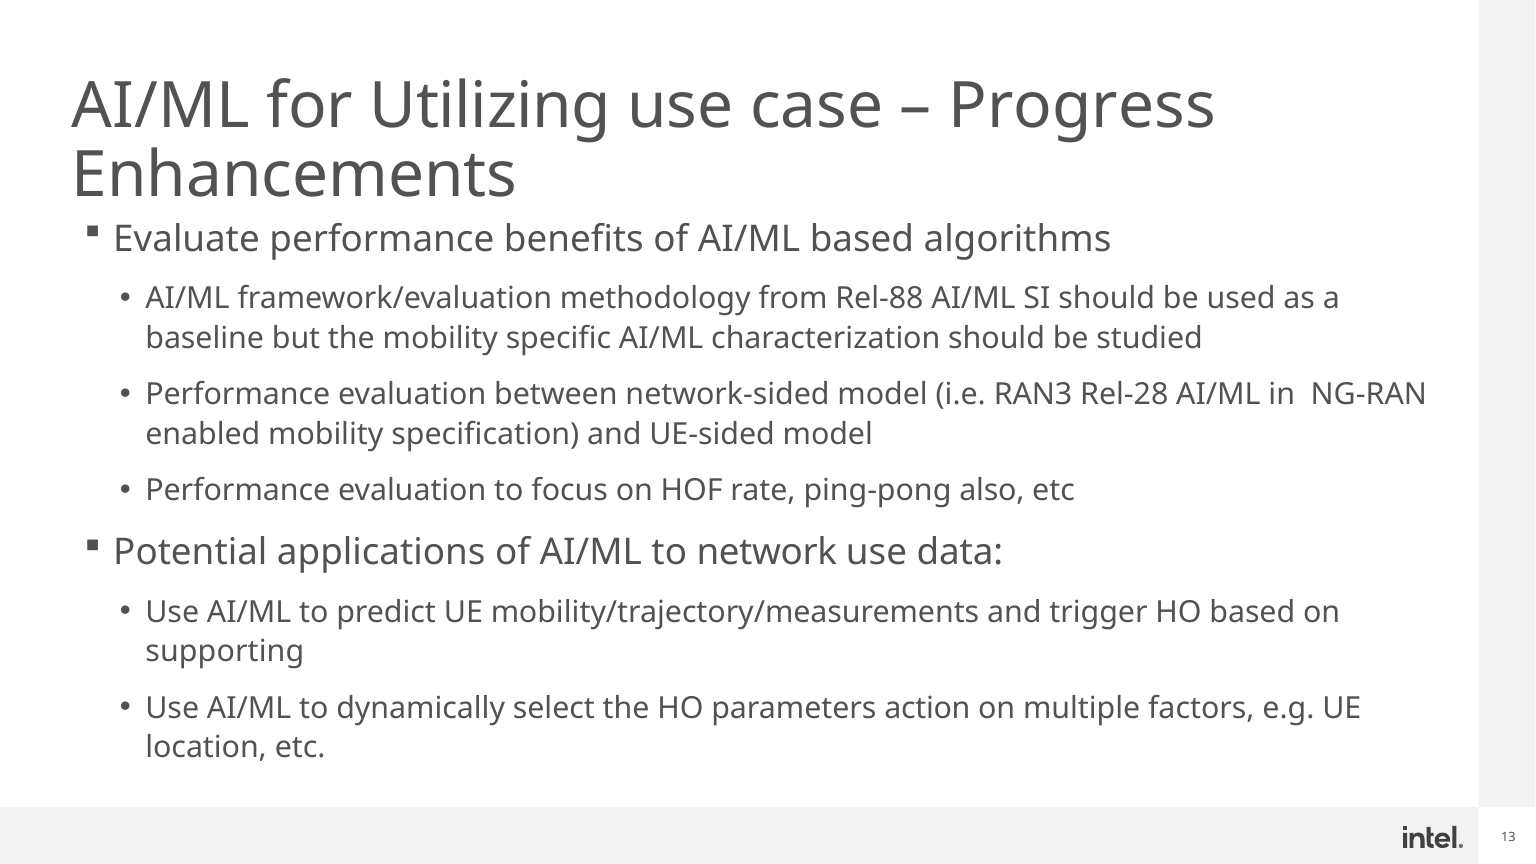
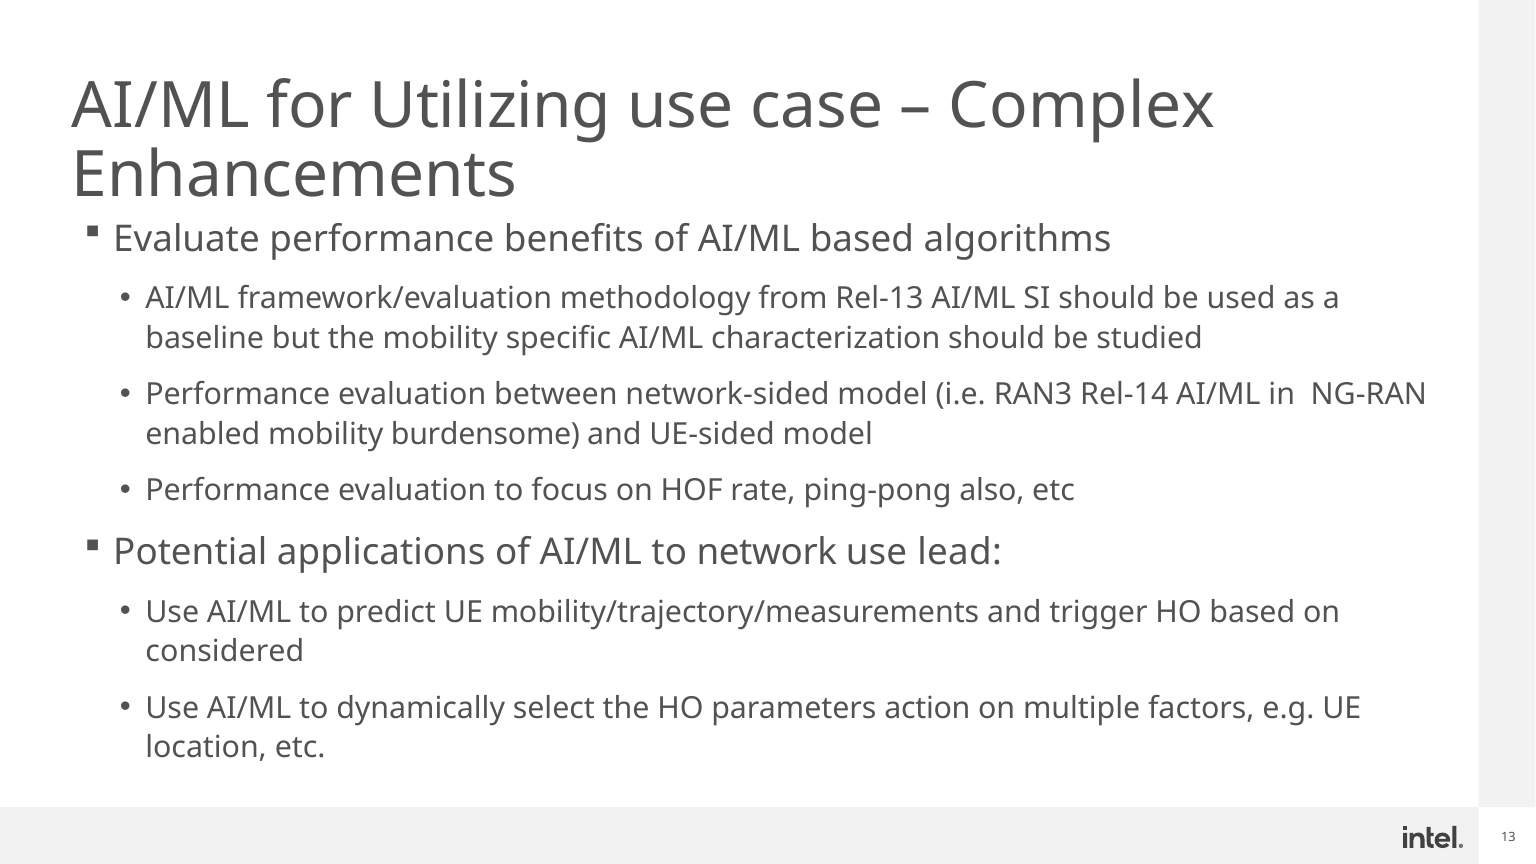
Progress: Progress -> Complex (1082, 106)
Rel-88: Rel-88 -> Rel-13 (879, 299)
Rel-28: Rel-28 -> Rel-14 (1124, 395)
specification: specification -> burdensome (485, 434)
data: data -> lead (960, 552)
supporting: supporting -> considered (225, 652)
